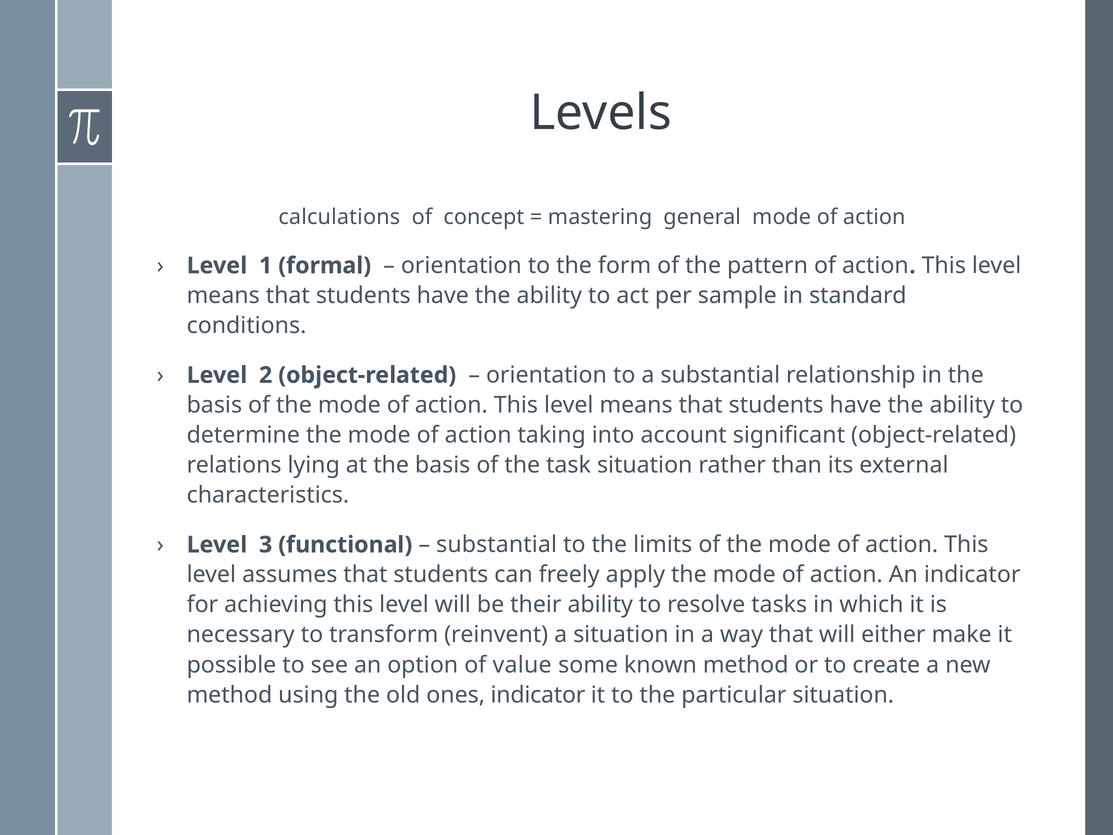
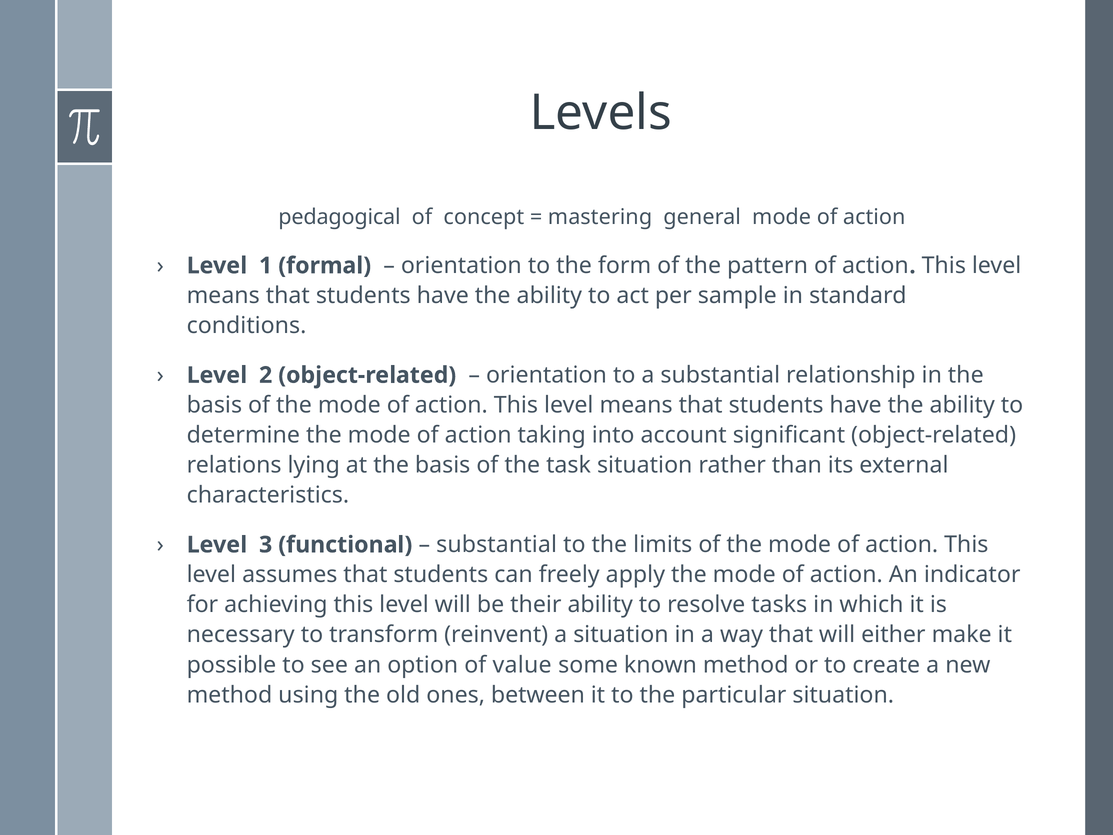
calculations: calculations -> pedagogical (339, 217)
ones indicator: indicator -> between (538, 695)
